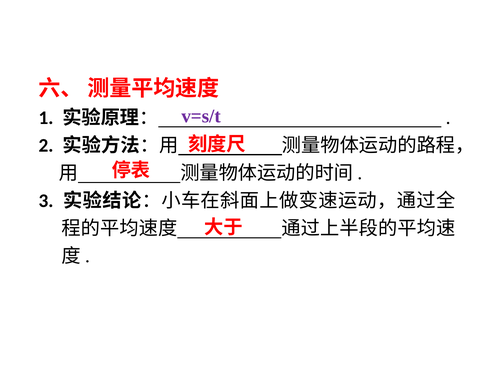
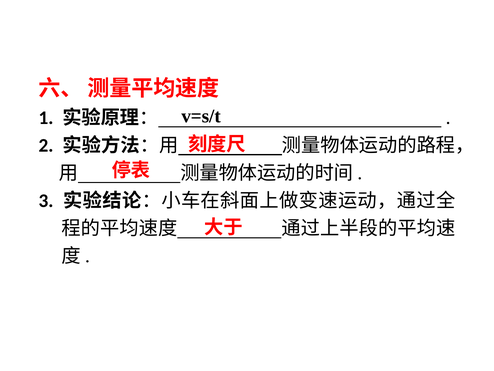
v=s/t colour: purple -> black (201, 116)
